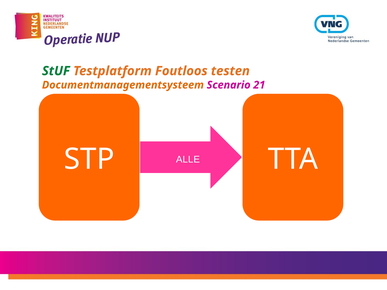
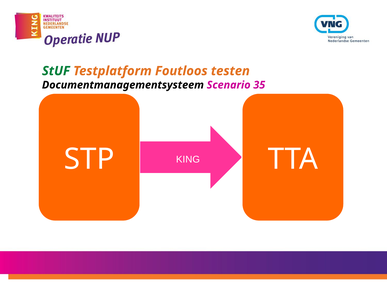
Documentmanagementsysteem colour: orange -> black (123, 85)
21: 21 -> 35 (259, 85)
ALLE: ALLE -> KING (188, 160)
